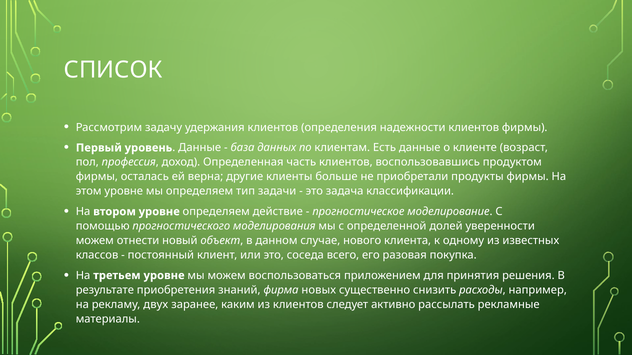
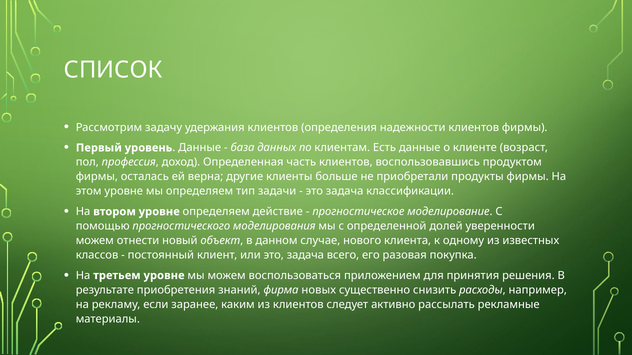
или это соседа: соседа -> задача (305, 255)
двух: двух -> если (156, 305)
